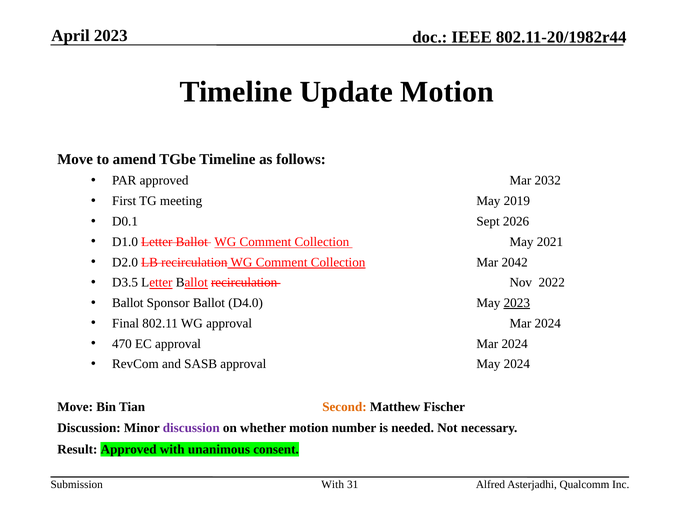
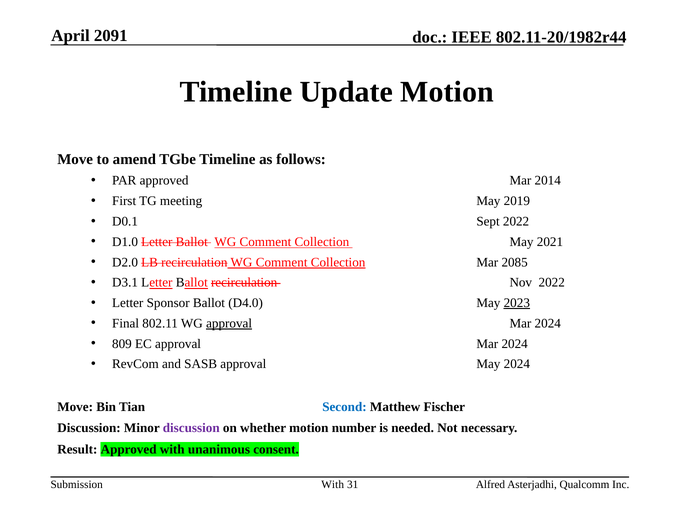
April 2023: 2023 -> 2091 (111, 36)
2032: 2032 -> 2014 (548, 181)
Sept 2026: 2026 -> 2022 (516, 222)
2042: 2042 -> 2085 (515, 262)
D3.5: D3.5 -> D3.1 (125, 283)
Ballot: Ballot -> Letter (128, 303)
approval underline: none -> present (229, 324)
470: 470 -> 809 (122, 344)
Second colour: orange -> blue (344, 407)
